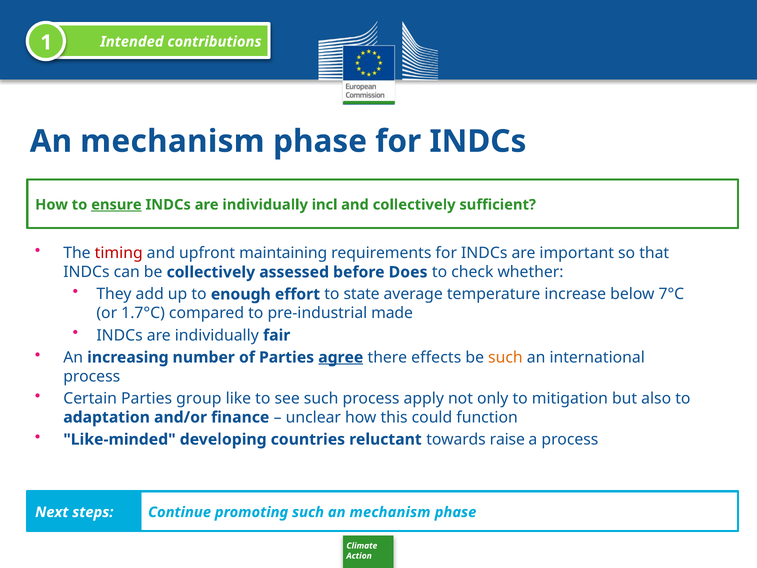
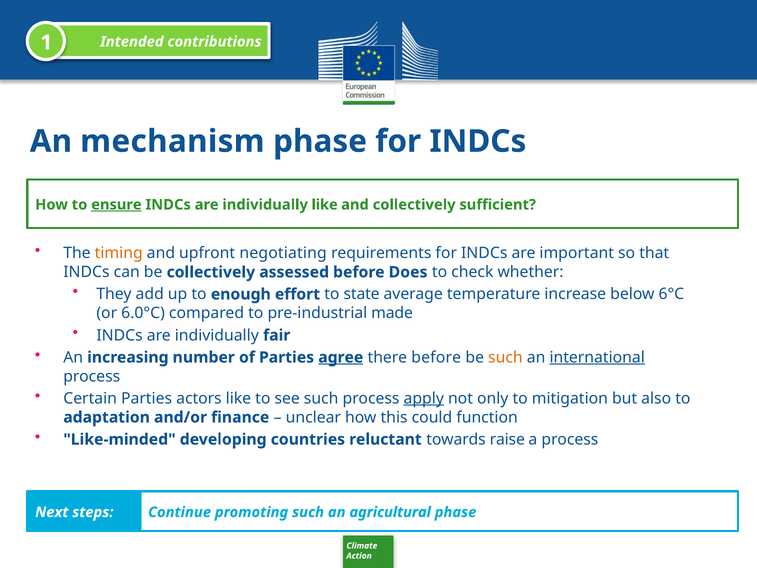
individually incl: incl -> like (325, 205)
timing colour: red -> orange (119, 253)
maintaining: maintaining -> negotiating (283, 253)
7°C: 7°C -> 6°C (671, 294)
1.7°C: 1.7°C -> 6.0°C (143, 313)
there effects: effects -> before (436, 357)
international underline: none -> present (597, 357)
group: group -> actors (199, 398)
apply underline: none -> present (424, 398)
such an mechanism: mechanism -> agricultural (390, 512)
